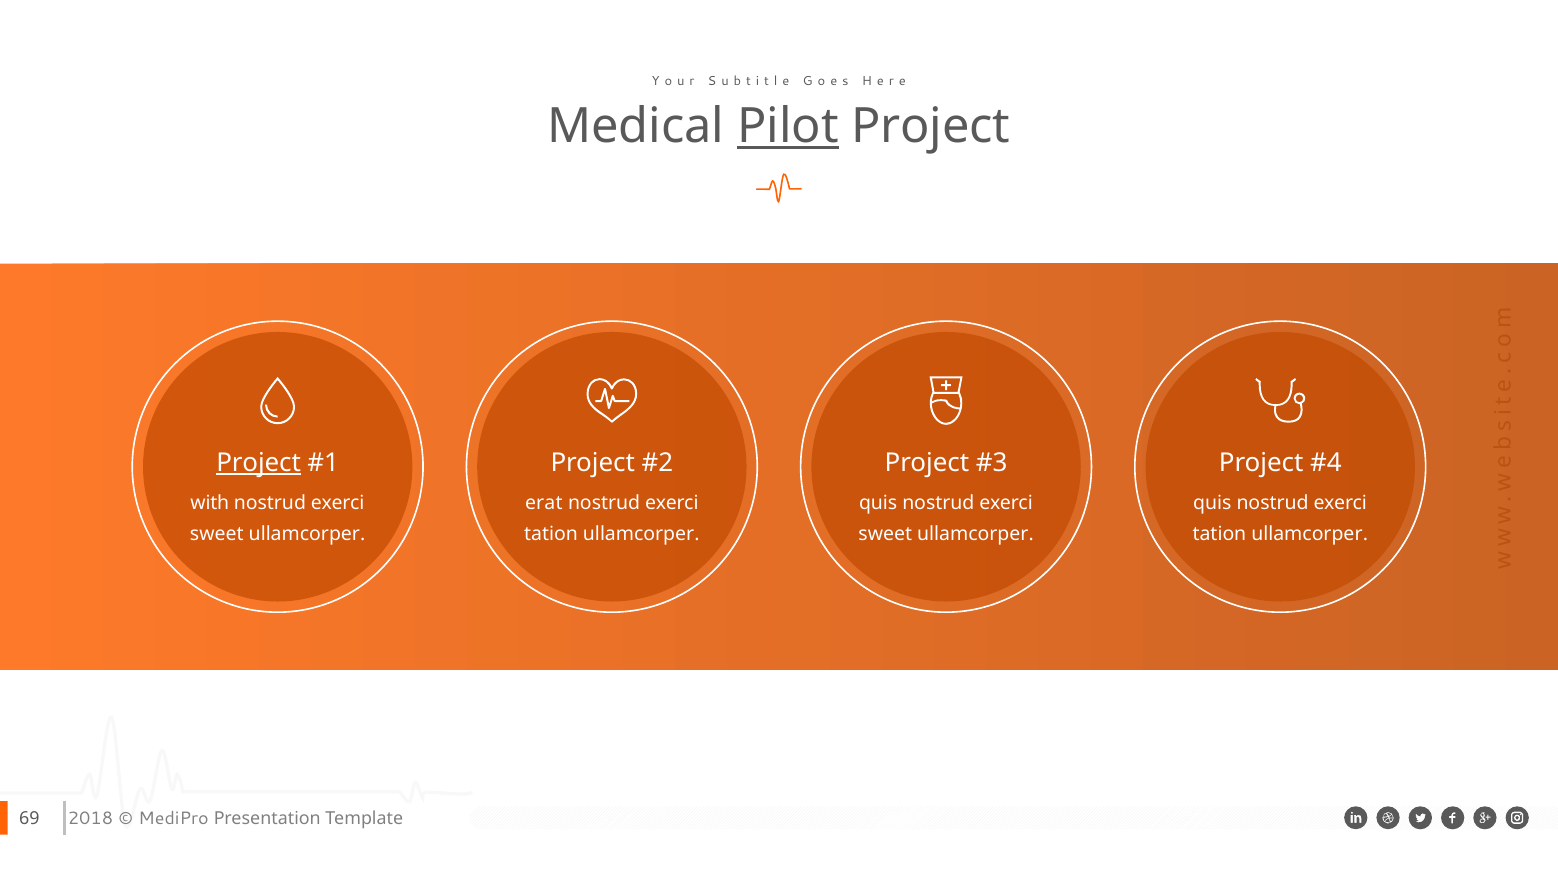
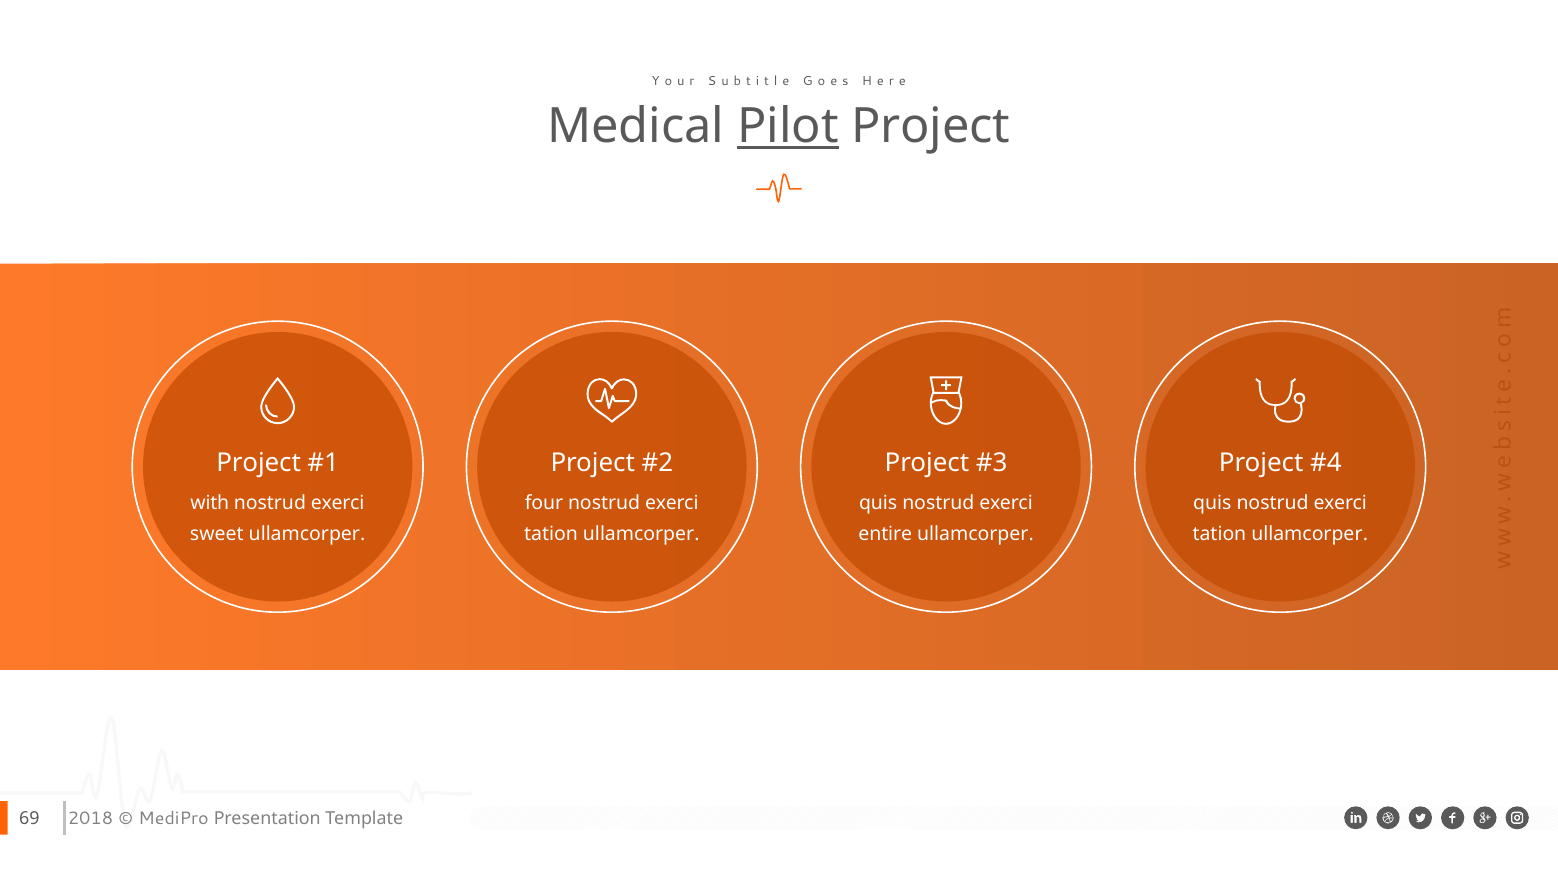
Project underline: present -> none (259, 463)
erat: erat -> four (544, 503)
sweet: sweet -> entire (885, 534)
